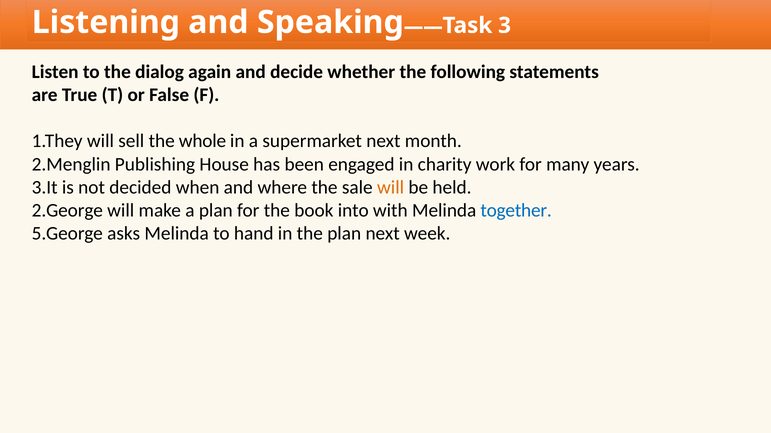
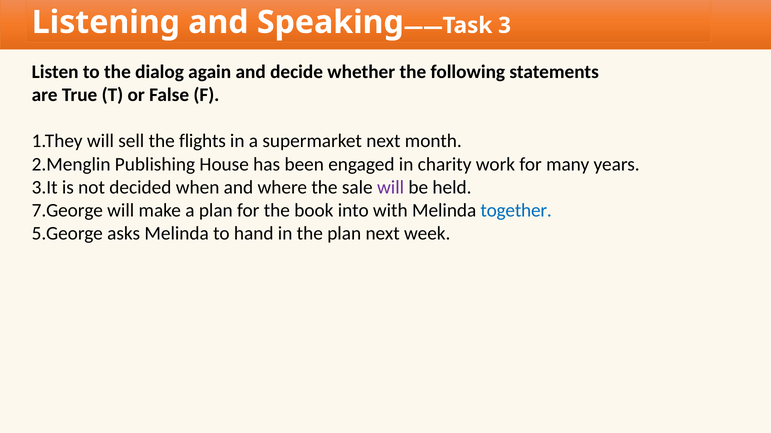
whole: whole -> flights (202, 141)
will colour: orange -> purple (391, 188)
2.George: 2.George -> 7.George (67, 211)
